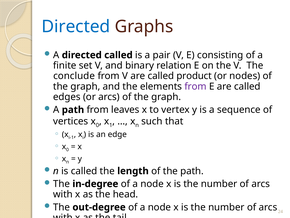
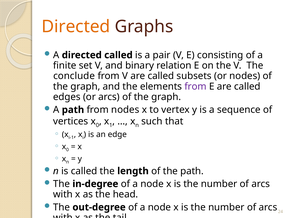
Directed colour: blue -> orange (76, 27)
product: product -> subsets (194, 76)
from leaves: leaves -> nodes (125, 110)
